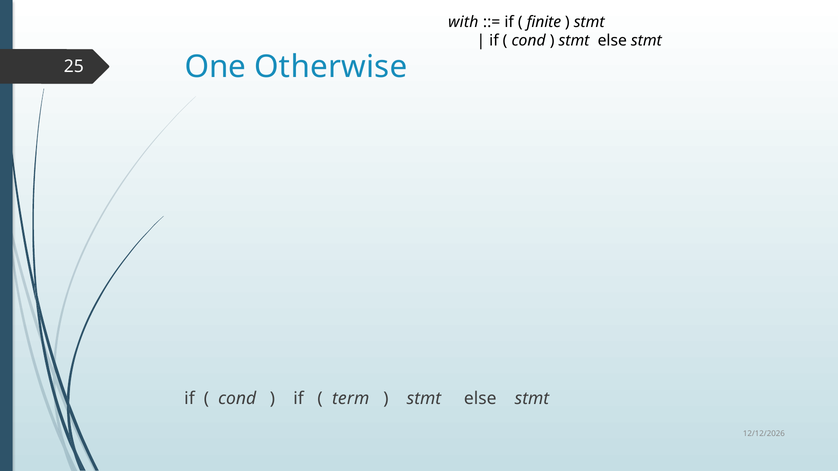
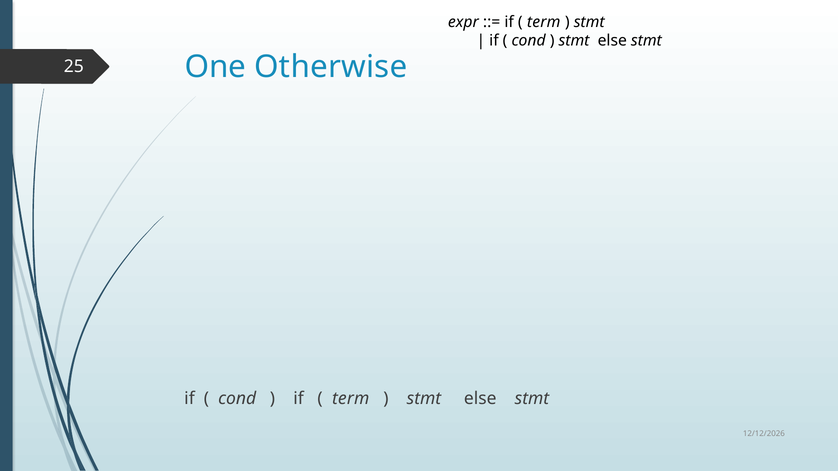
with: with -> expr (463, 22)
finite: finite -> term (544, 22)
